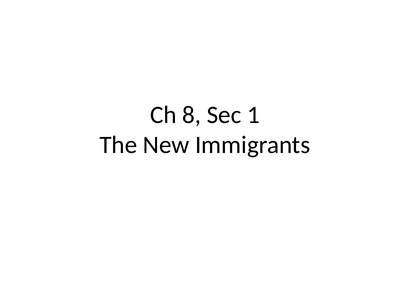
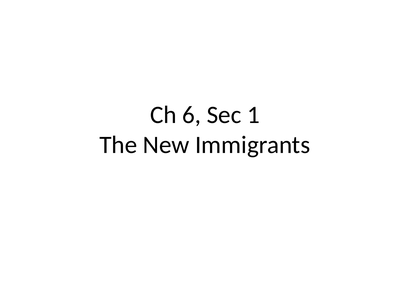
8: 8 -> 6 (192, 115)
